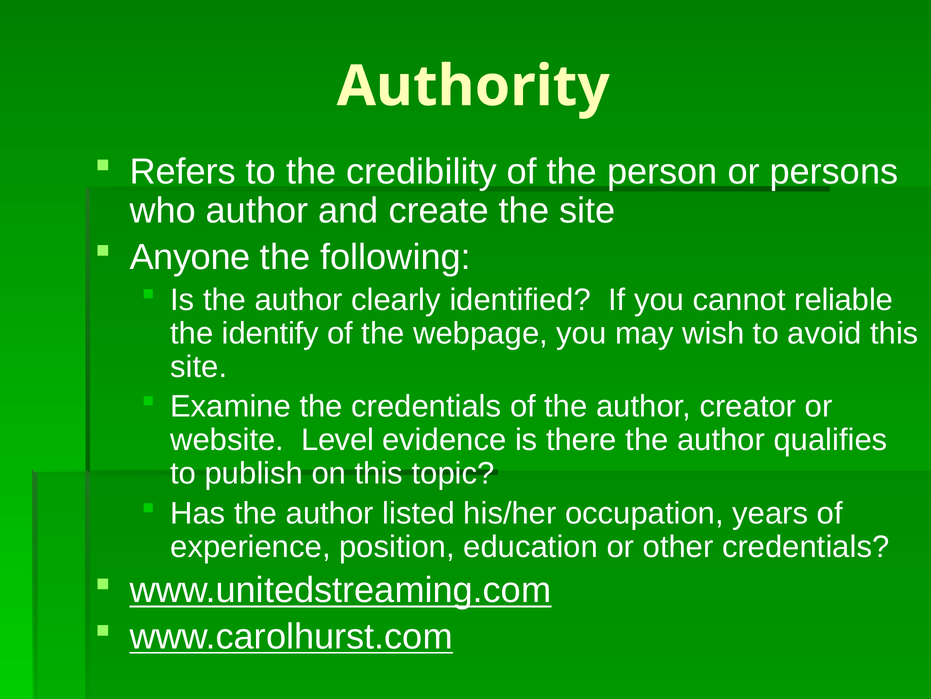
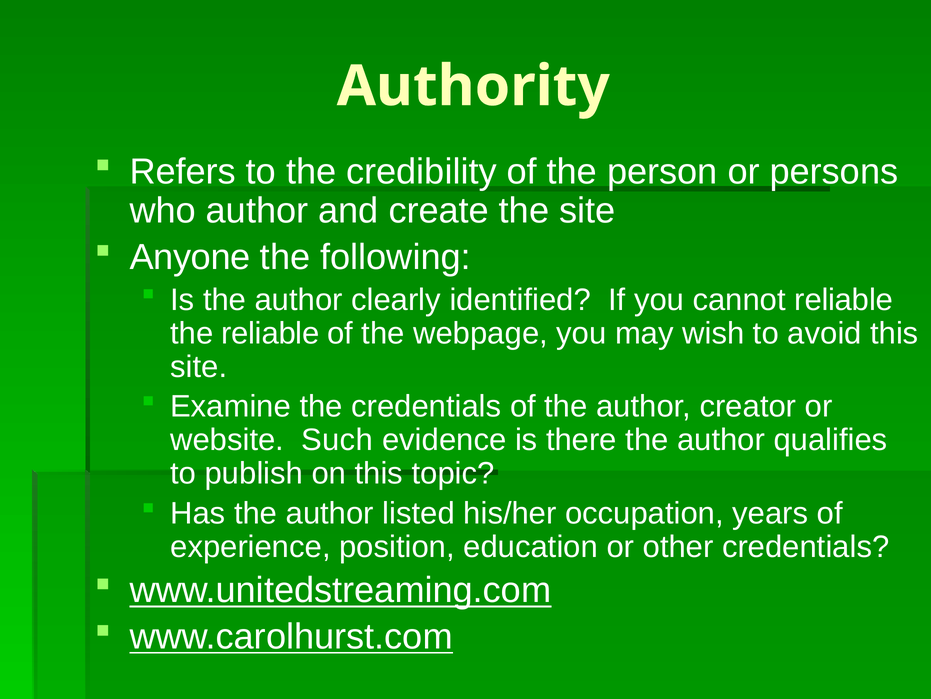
the identify: identify -> reliable (270, 333)
Level: Level -> Such (337, 440)
